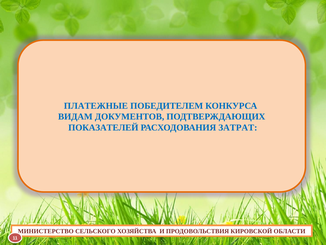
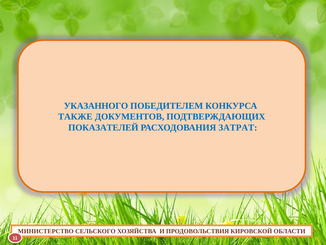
ПЛАТЕЖНЫЕ: ПЛАТЕЖНЫЕ -> УКАЗАННОГО (96, 106)
ВИДАМ: ВИДАМ -> ТАКЖЕ (75, 116)
